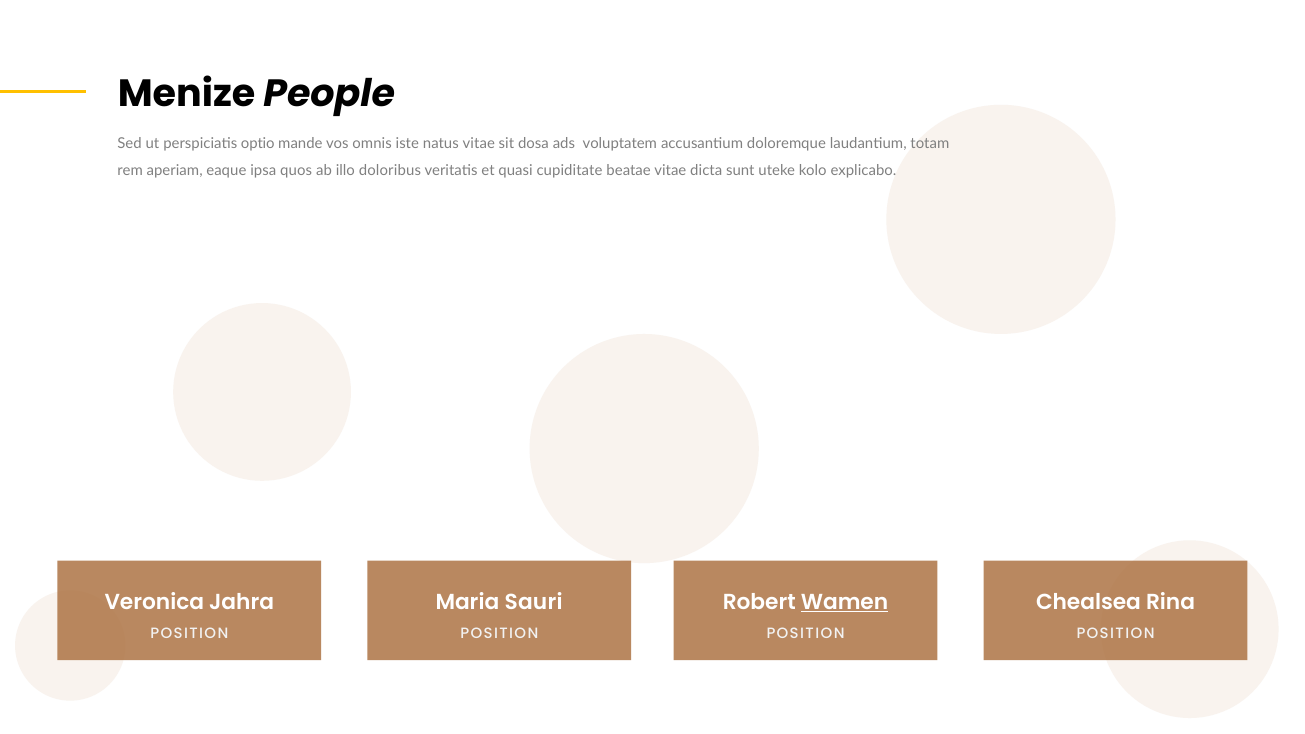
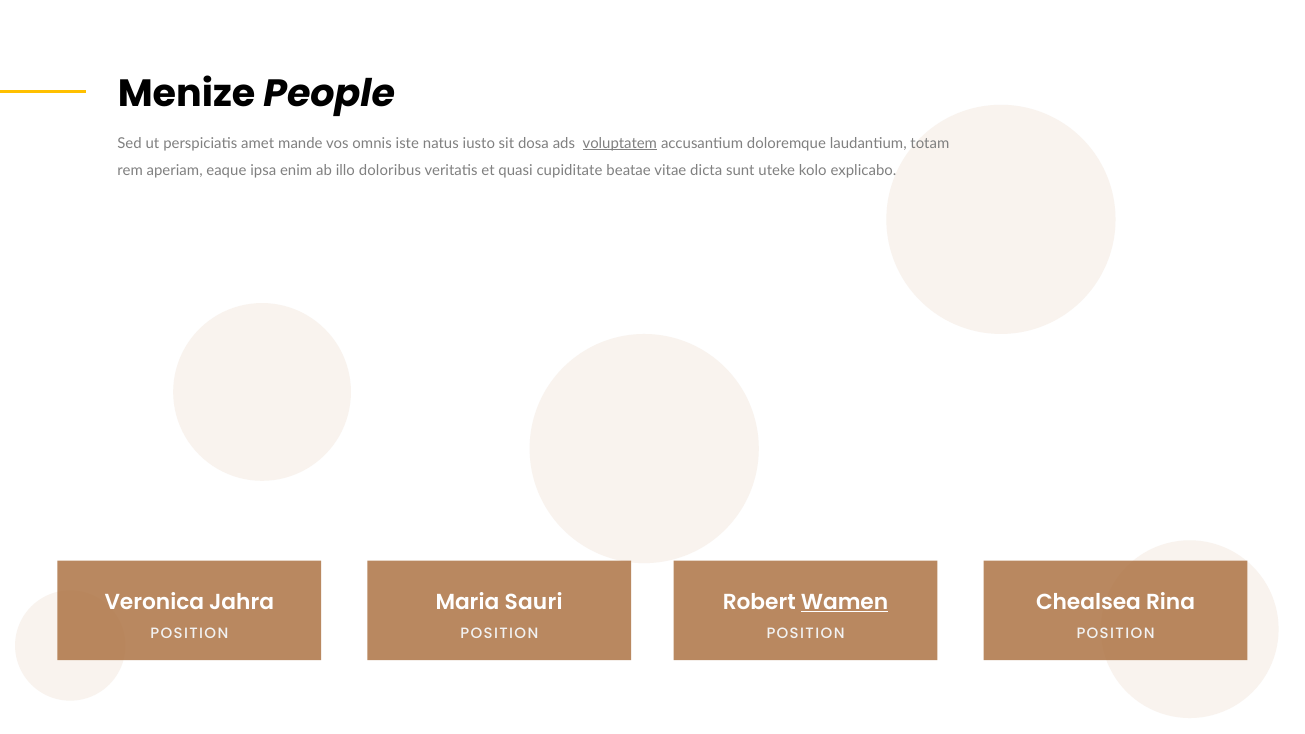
optio: optio -> amet (258, 143)
natus vitae: vitae -> iusto (479, 143)
voluptatem underline: none -> present (620, 143)
quos: quos -> enim (296, 170)
